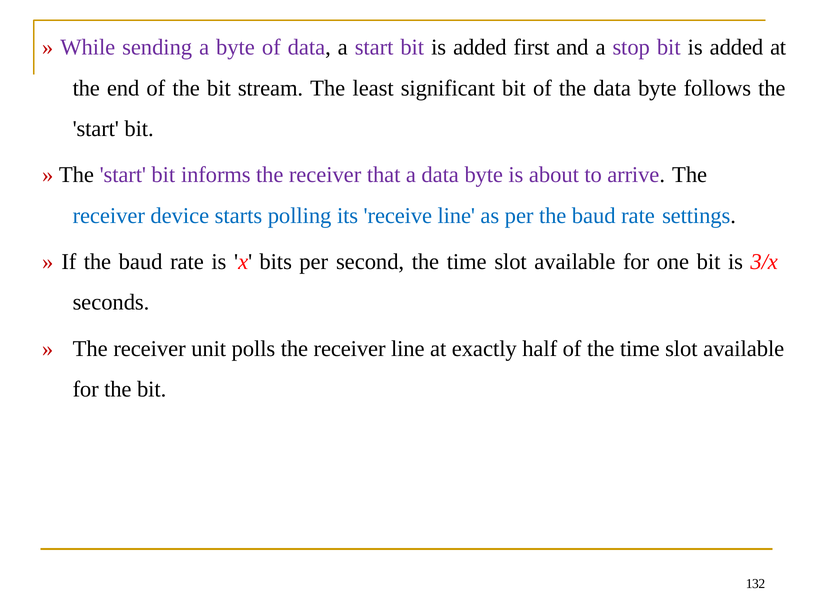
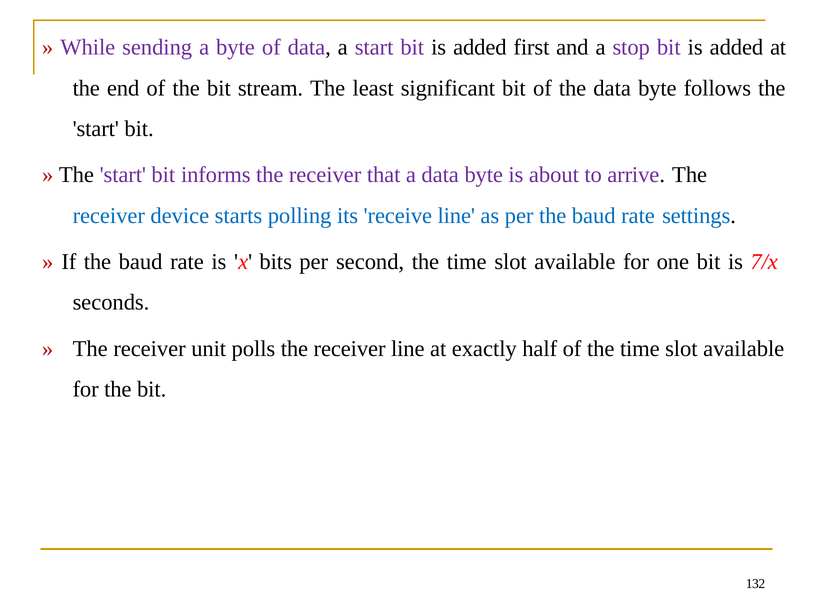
3/x: 3/x -> 7/x (764, 262)
